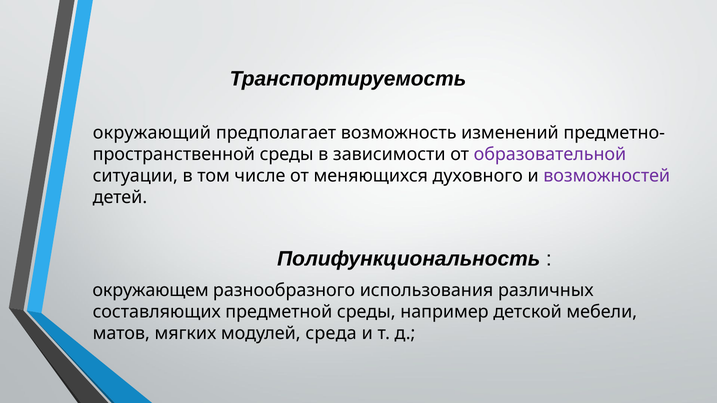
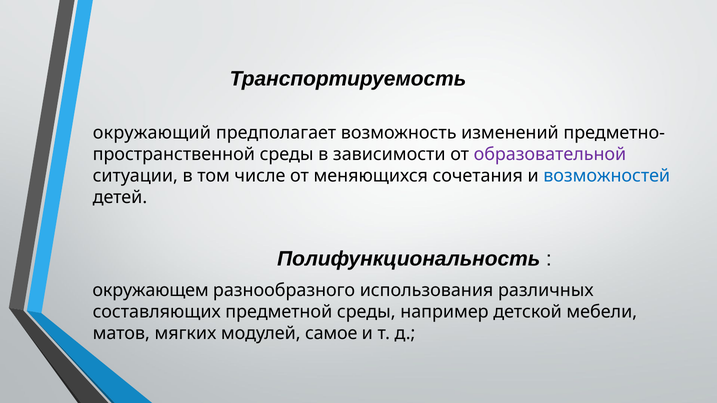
духовного: духовного -> сочетания (478, 176)
возможностей colour: purple -> blue (607, 176)
среда: среда -> самое (331, 333)
